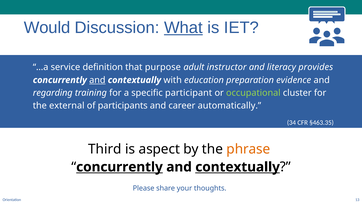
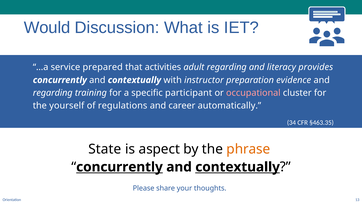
What underline: present -> none (183, 28)
definition: definition -> prepared (103, 67)
purpose: purpose -> activities (163, 67)
adult instructor: instructor -> regarding (227, 67)
and underline: present -> none (97, 80)
education: education -> instructor (204, 80)
occupational colour: light green -> pink (253, 93)
external: external -> yourself (67, 106)
participants: participants -> regulations (123, 106)
Third: Third -> State (105, 149)
